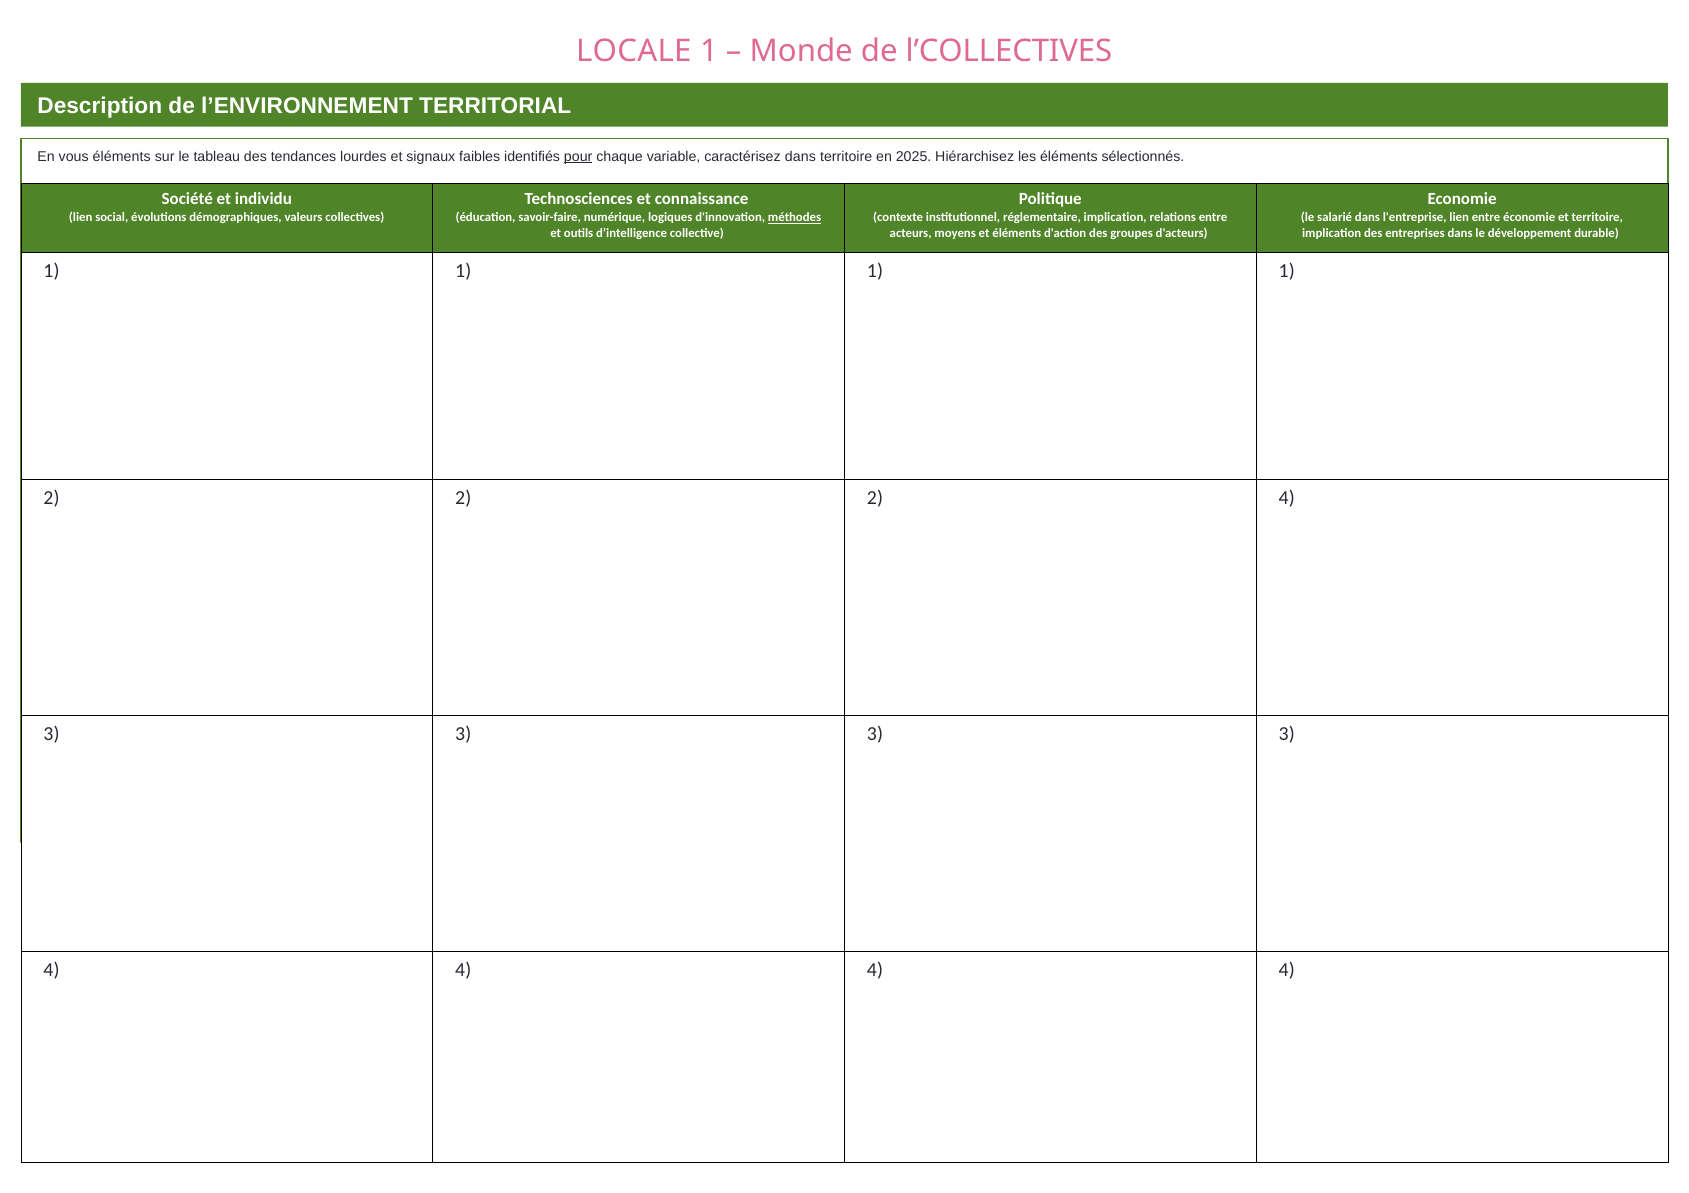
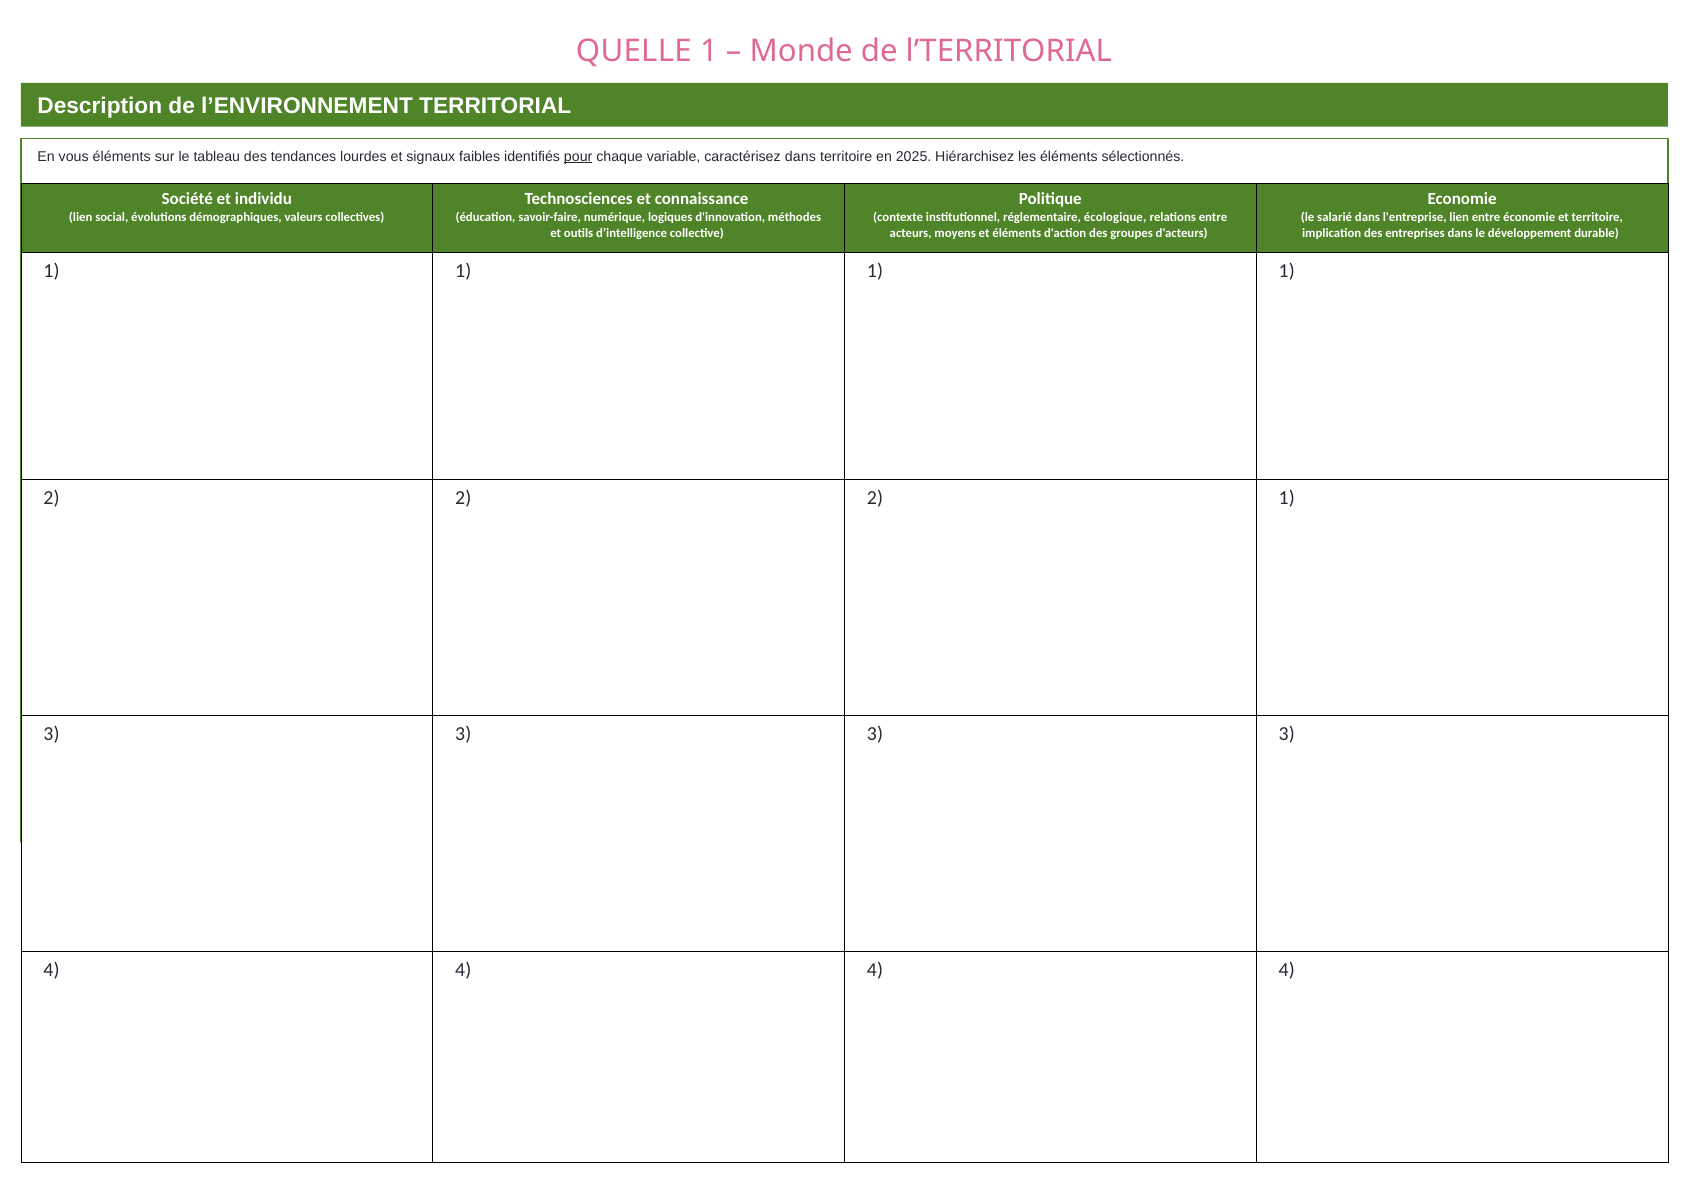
LOCALE: LOCALE -> QUELLE (634, 51)
l’COLLECTIVES: l’COLLECTIVES -> l’TERRITORIAL (1009, 51)
méthodes underline: present -> none (795, 217)
réglementaire implication: implication -> écologique (1115, 217)
2 4: 4 -> 1 (1287, 498)
